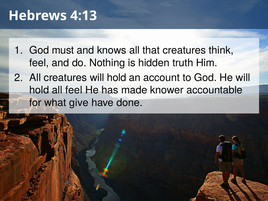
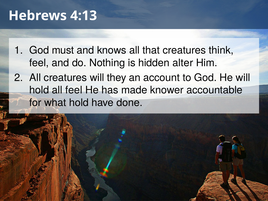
truth: truth -> alter (183, 63)
creatures will hold: hold -> they (117, 78)
what give: give -> hold (79, 103)
